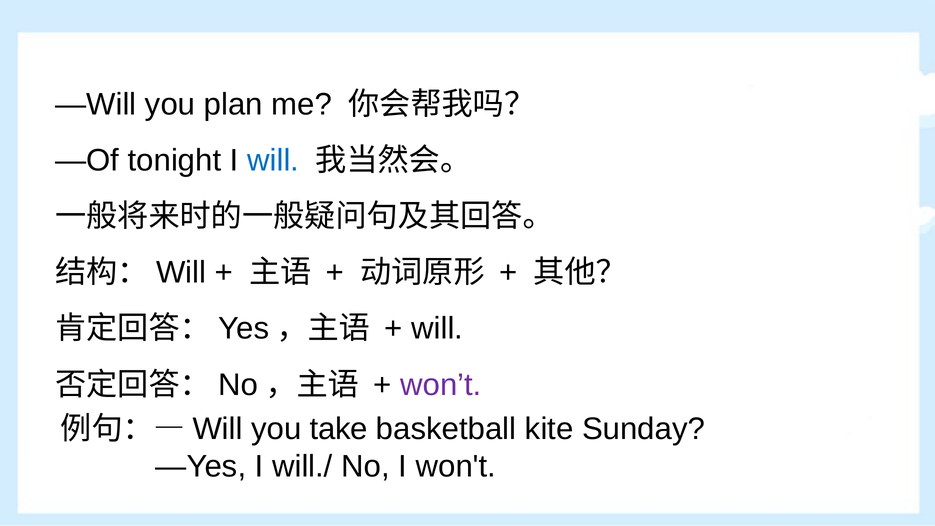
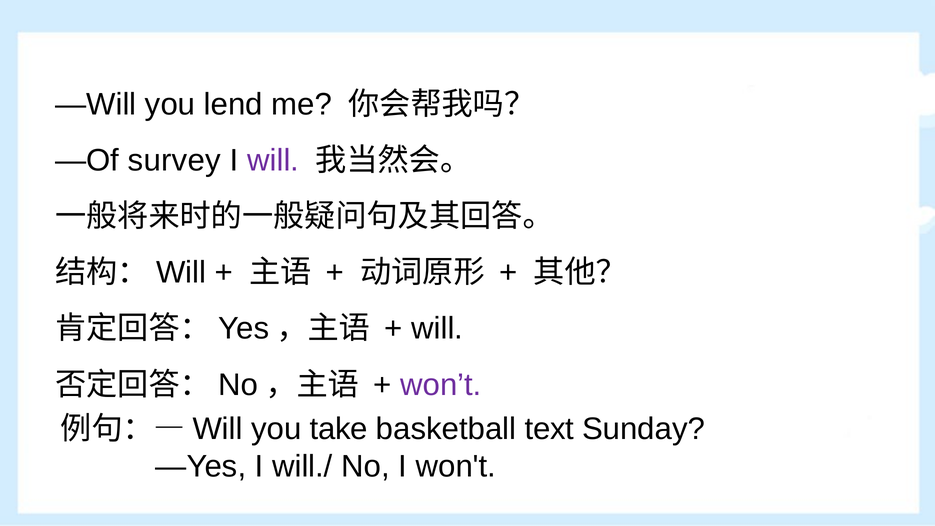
plan: plan -> lend (233, 104)
tonight: tonight -> survey (174, 160)
will colour: blue -> purple (273, 160)
kite: kite -> text (549, 429)
